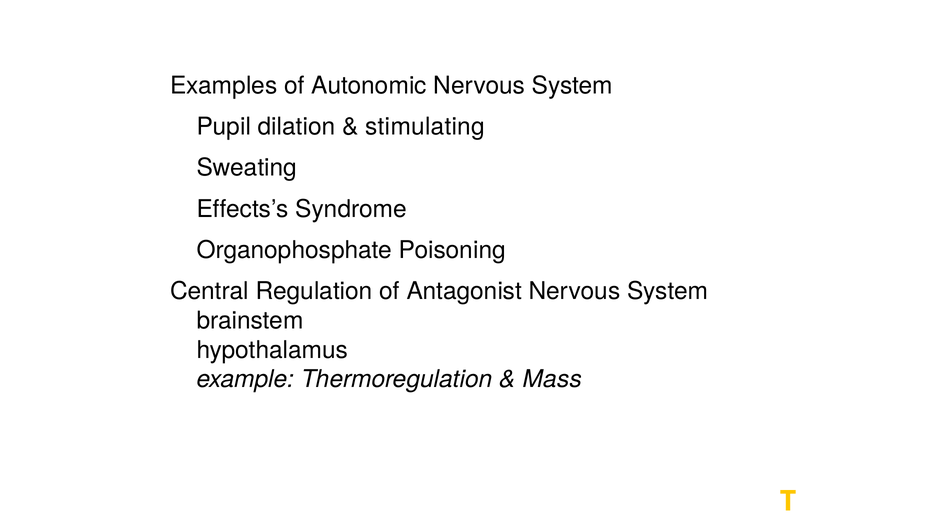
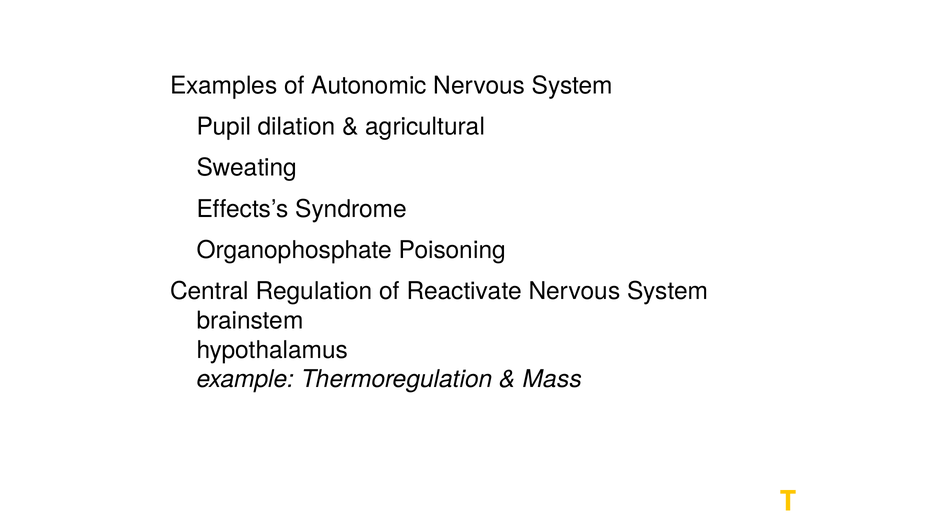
stimulating: stimulating -> agricultural (425, 127)
Antagonist: Antagonist -> Reactivate (464, 291)
